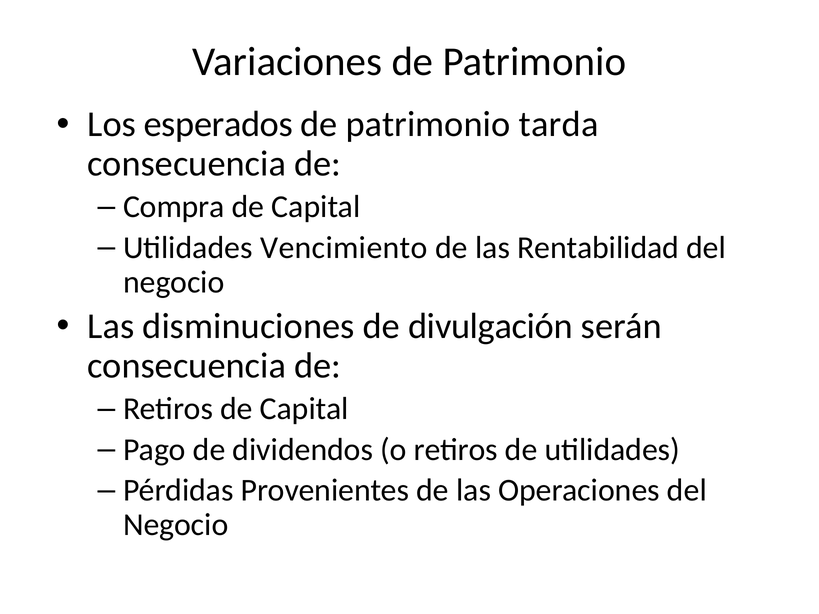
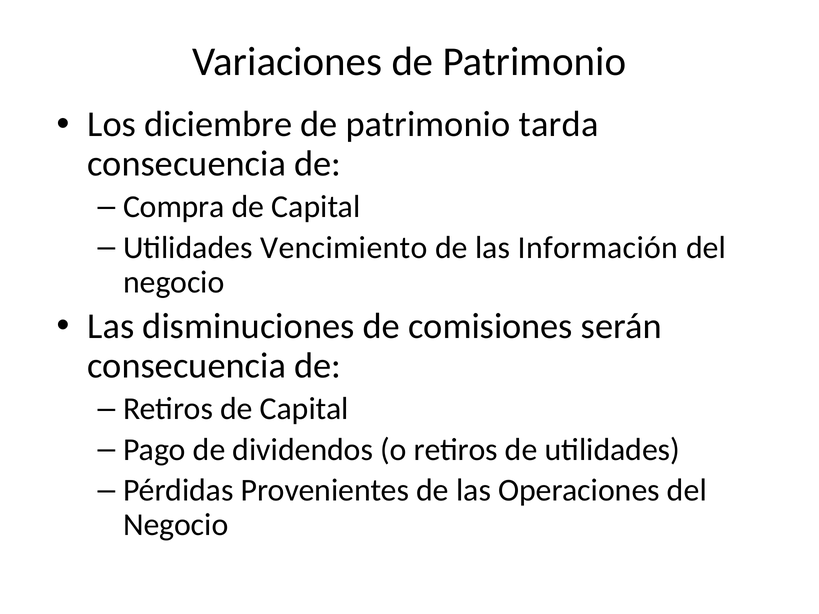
esperados: esperados -> diciembre (218, 124)
Rentabilidad: Rentabilidad -> Información (598, 248)
divulgación: divulgación -> comisiones (490, 326)
